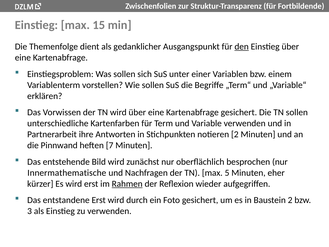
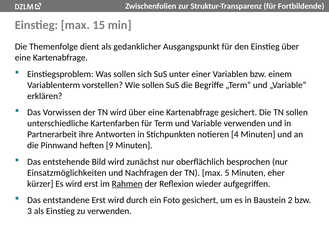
den underline: present -> none (242, 47)
notieren 2: 2 -> 4 (235, 134)
7: 7 -> 9 (110, 145)
Innermathematische: Innermathematische -> Einsatzmöglichkeiten (67, 173)
